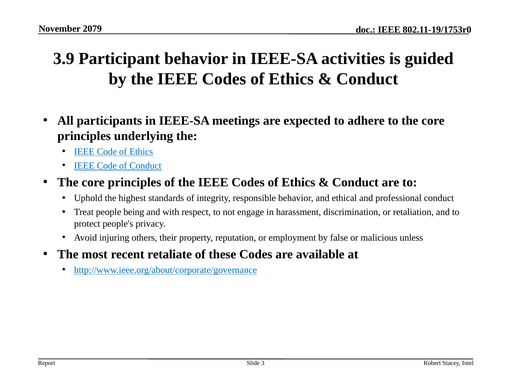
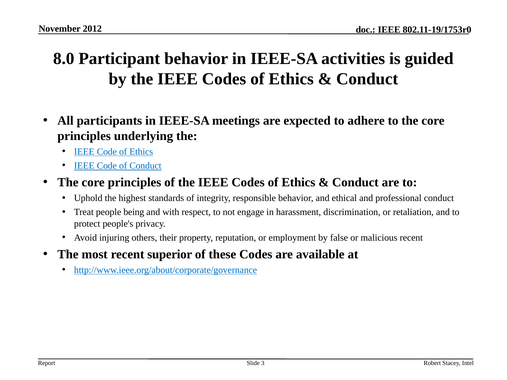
2079: 2079 -> 2012 (92, 29)
3.9: 3.9 -> 8.0 (64, 59)
malicious unless: unless -> recent (411, 238)
retaliate: retaliate -> superior (170, 254)
